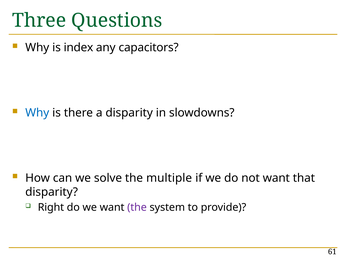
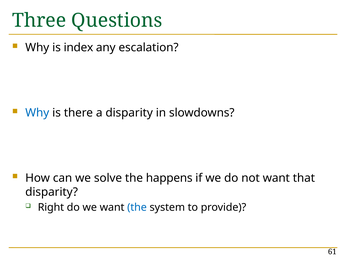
capacitors: capacitors -> escalation (149, 48)
multiple: multiple -> happens (169, 178)
the colour: purple -> blue (137, 207)
